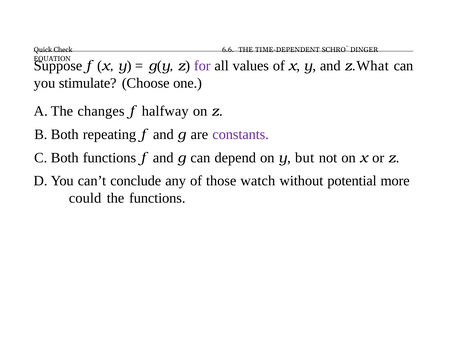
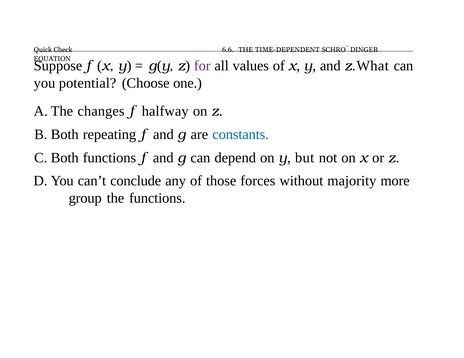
stimulate: stimulate -> potential (88, 83)
constants colour: purple -> blue (241, 135)
watch: watch -> forces (258, 181)
potential: potential -> majority (352, 181)
could: could -> group (85, 199)
